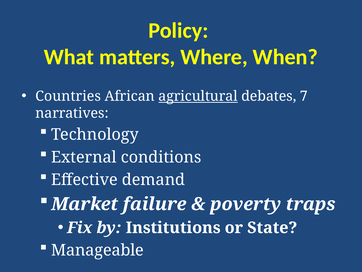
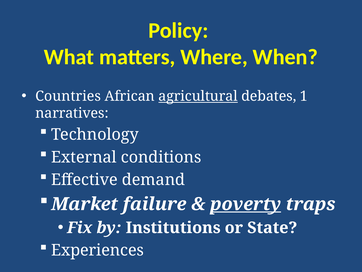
7: 7 -> 1 (304, 96)
poverty underline: none -> present (246, 204)
Manageable: Manageable -> Experiences (97, 250)
